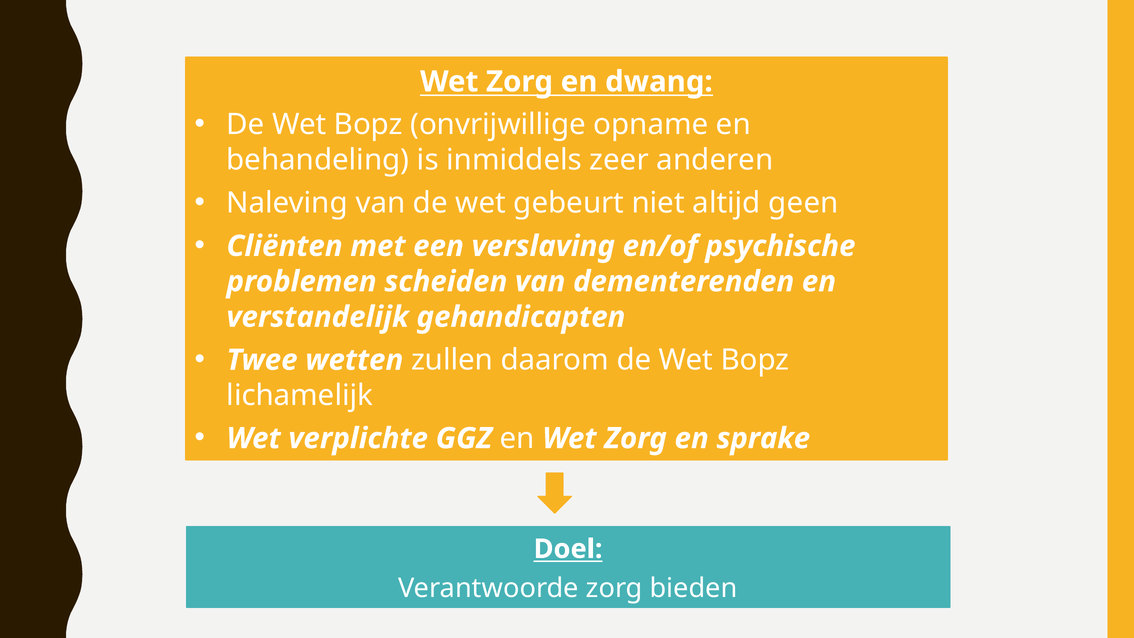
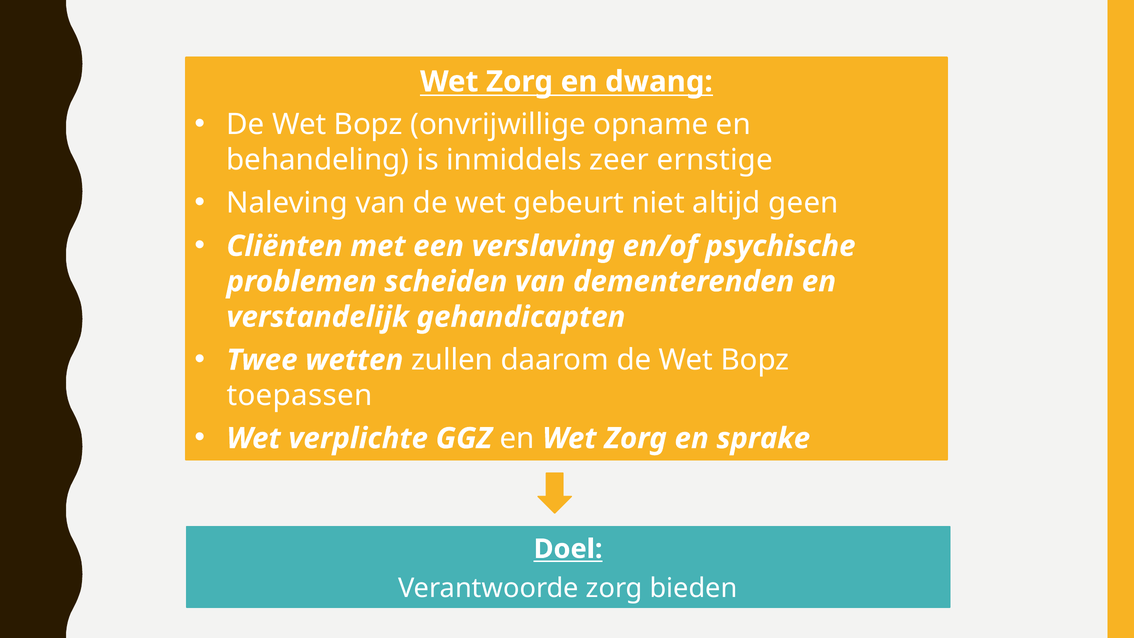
anderen: anderen -> ernstige (715, 160)
lichamelijk: lichamelijk -> toepassen (300, 395)
